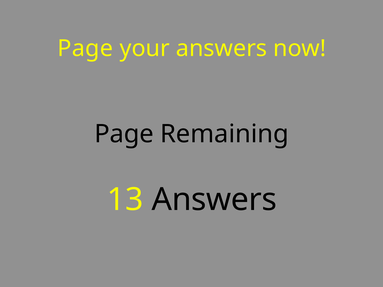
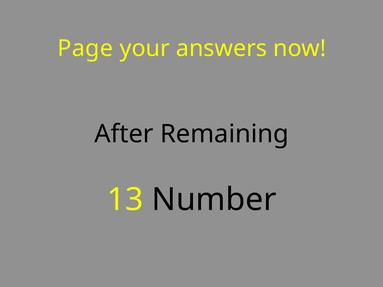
Page: Page -> After (124, 134)
13 Answers: Answers -> Number (214, 200)
